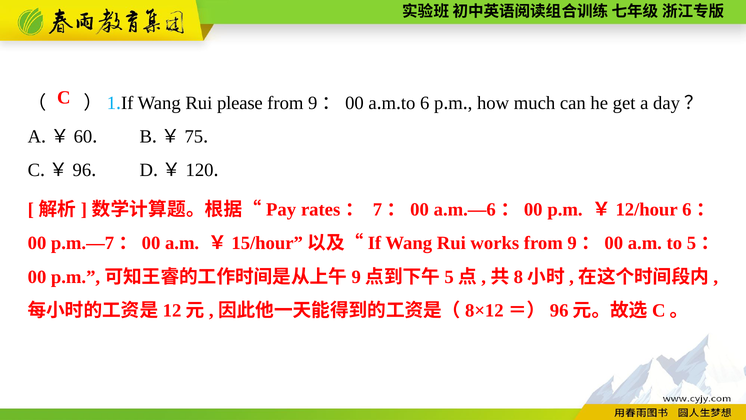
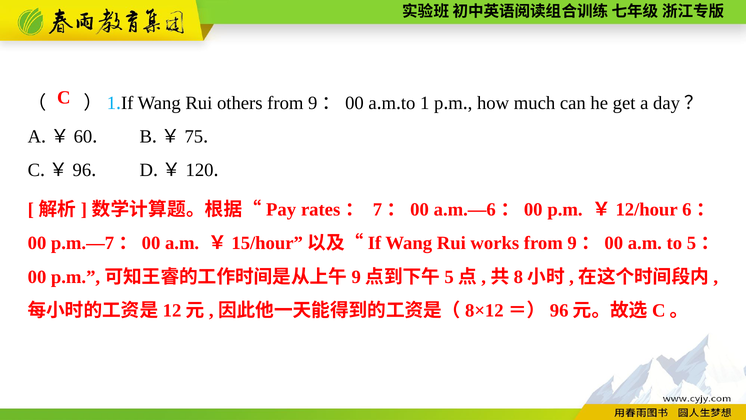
please: please -> others (240, 103)
to 6: 6 -> 1 (425, 103)
